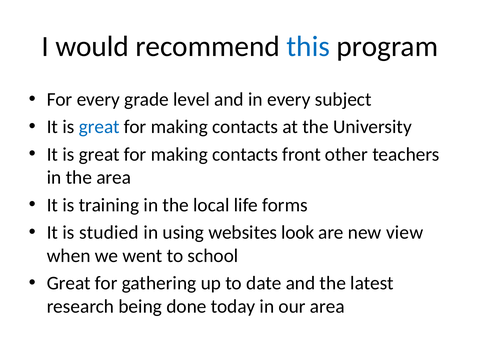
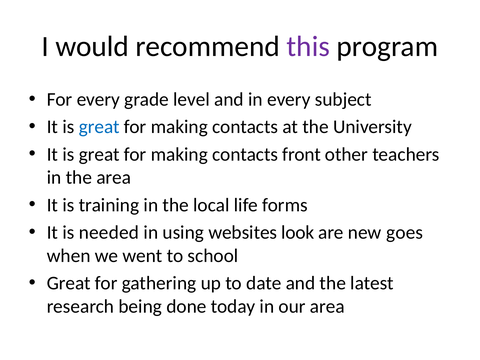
this colour: blue -> purple (308, 46)
studied: studied -> needed (109, 232)
view: view -> goes (405, 232)
